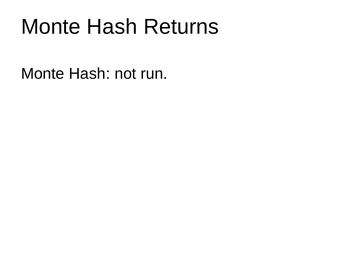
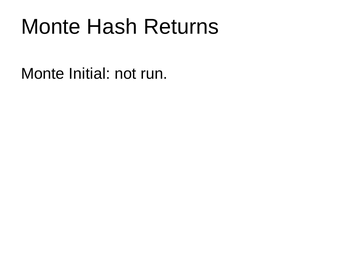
Hash: Hash -> Initial (89, 74)
